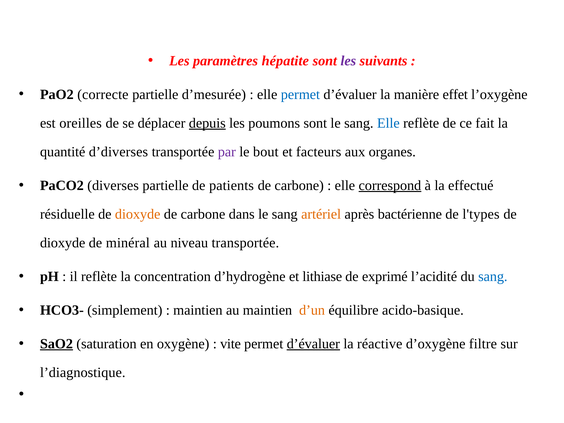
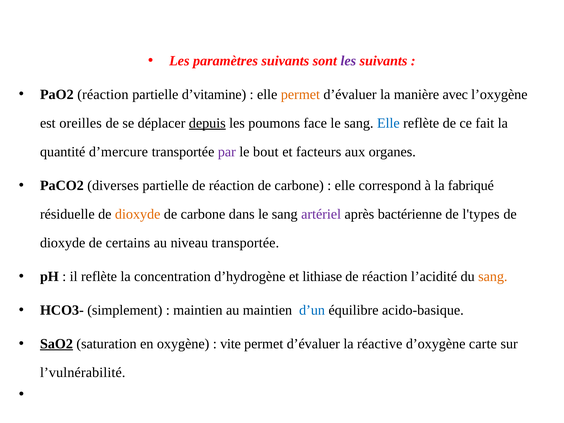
paramètres hépatite: hépatite -> suivants (285, 61)
PaO2 correcte: correcte -> réaction (103, 94)
d’mesurée: d’mesurée -> d’vitamine (214, 94)
permet colour: blue -> orange (300, 94)
effet: effet -> avec (455, 94)
poumons sont: sont -> face (315, 123)
d’diverses: d’diverses -> d’mercure (118, 152)
partielle de patients: patients -> réaction (232, 185)
correspond underline: present -> none (390, 185)
effectué: effectué -> fabriqué (471, 185)
artériel colour: orange -> purple (321, 214)
minéral: minéral -> certains (128, 243)
exprimé: exprimé -> réaction (385, 277)
sang colour: blue -> orange (493, 277)
d’un colour: orange -> blue (312, 310)
d’évaluer underline: present -> none (313, 344)
filtre: filtre -> carte (483, 344)
l’diagnostique: l’diagnostique -> l’vulnérabilité (83, 373)
